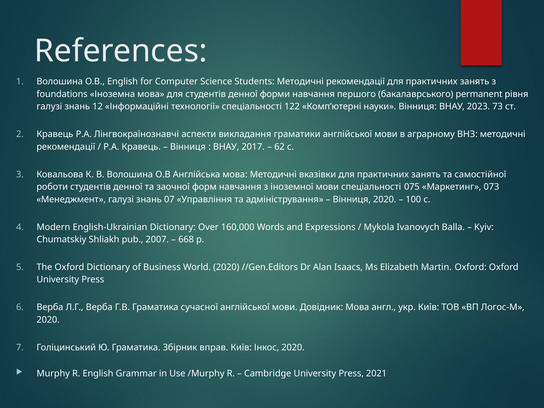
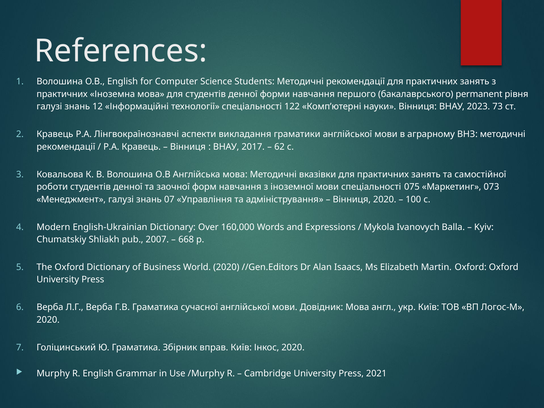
foundations: foundations -> практичних (62, 94)
